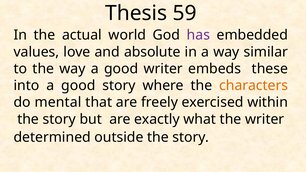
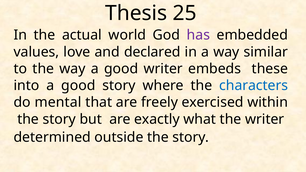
59: 59 -> 25 (185, 13)
absolute: absolute -> declared (152, 52)
characters colour: orange -> blue (254, 86)
